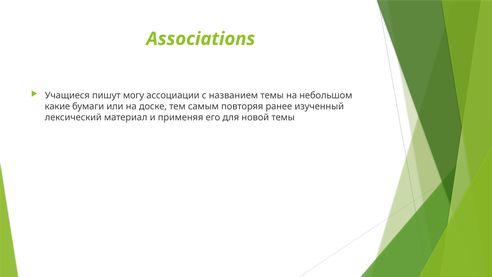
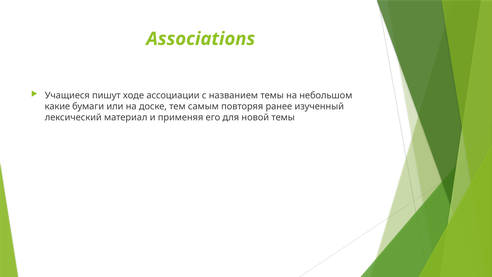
могу: могу -> ходе (134, 95)
